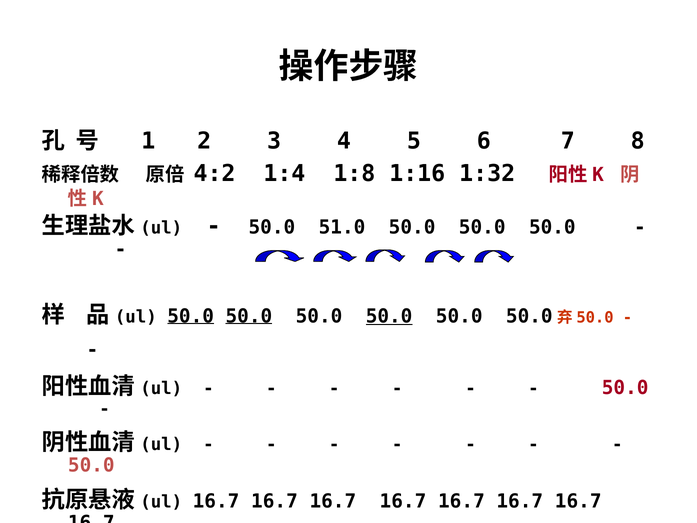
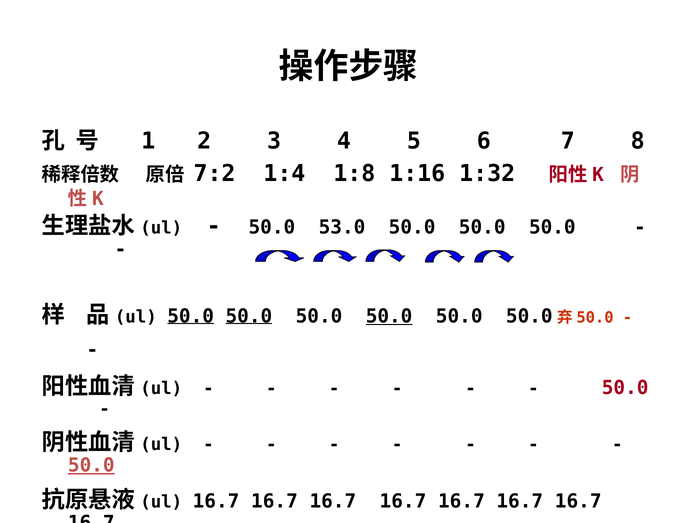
4:2: 4:2 -> 7:2 (214, 174)
51.0: 51.0 -> 53.0 (342, 227)
50.0 underline: none -> present (91, 465)
